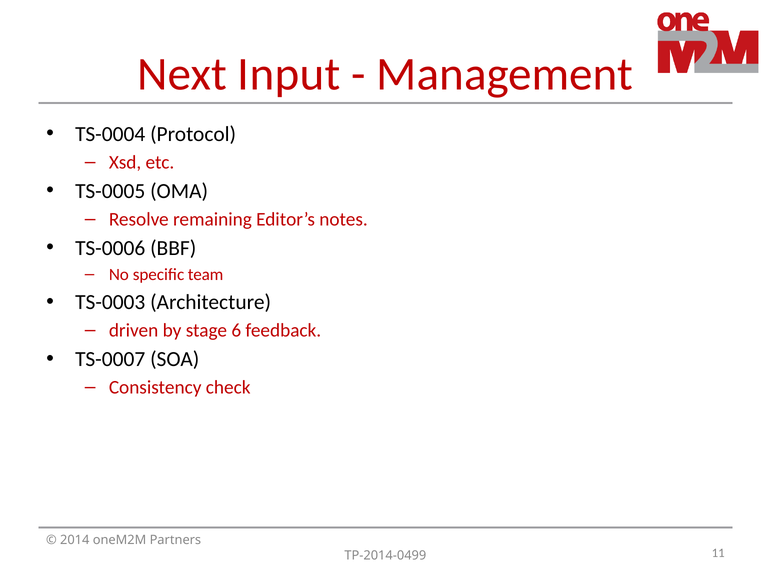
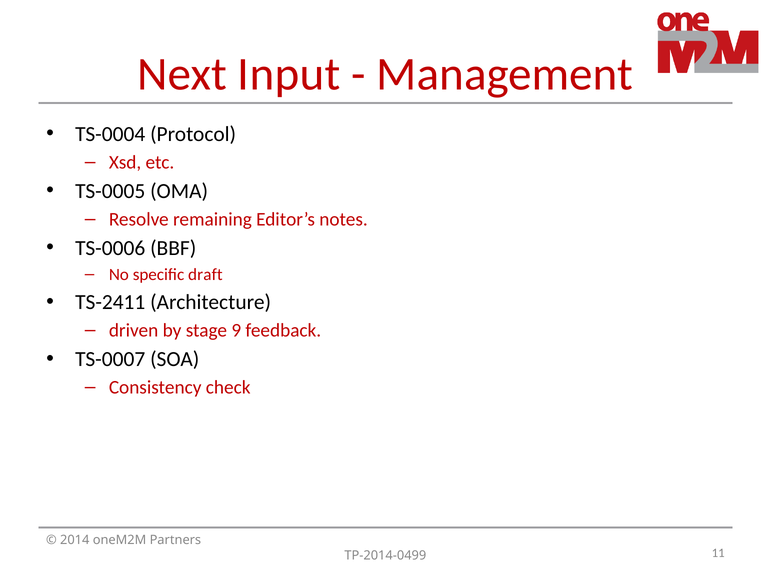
team: team -> draft (205, 274)
TS-0003: TS-0003 -> TS-2411 (110, 302)
6: 6 -> 9 (236, 330)
